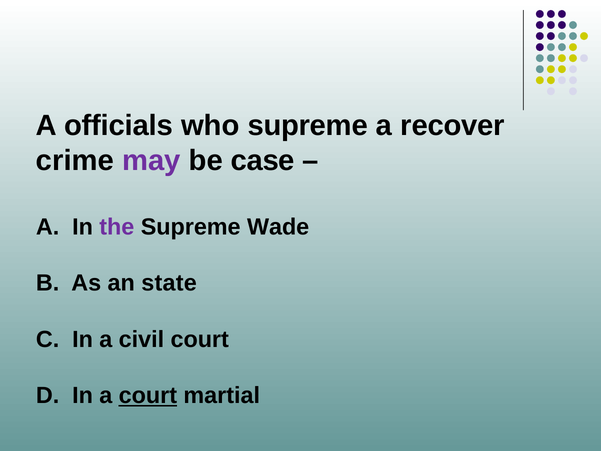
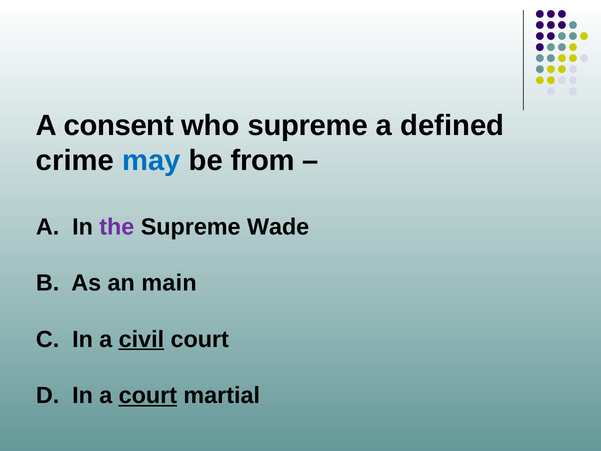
officials: officials -> consent (119, 126)
recover: recover -> defined (452, 126)
may colour: purple -> blue (151, 161)
case: case -> from (263, 161)
state: state -> main (169, 283)
civil underline: none -> present (141, 339)
